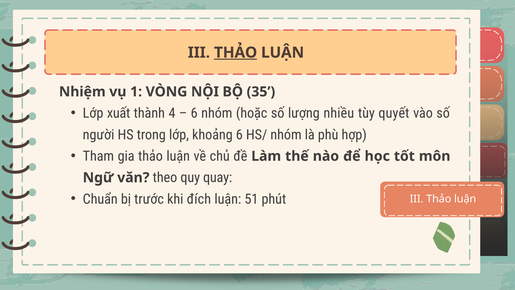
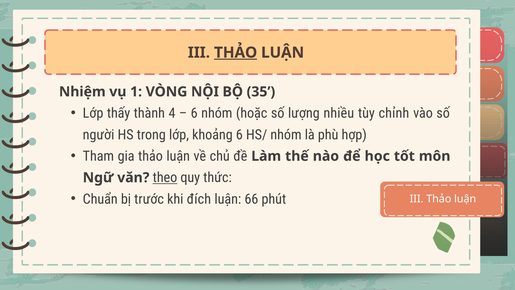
xuất: xuất -> thấy (119, 113)
quyết: quyết -> chỉnh (394, 113)
theo underline: none -> present (165, 177)
quay: quay -> thức (218, 177)
51: 51 -> 66 (251, 199)
